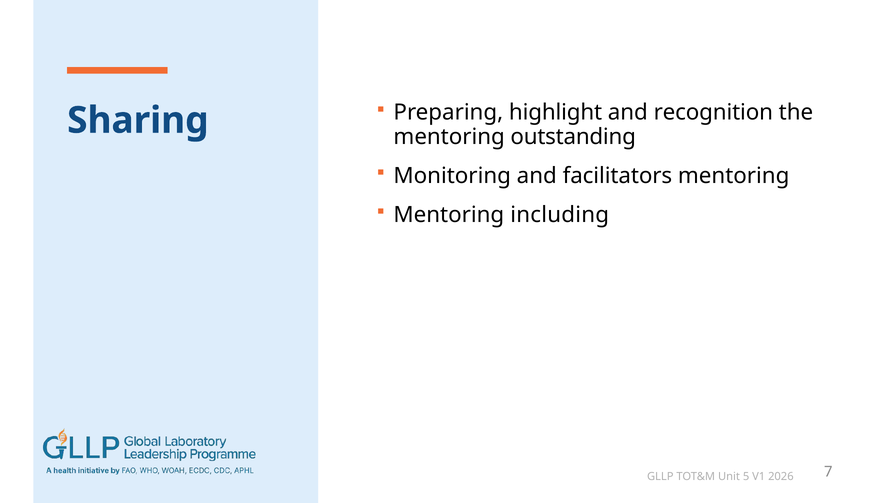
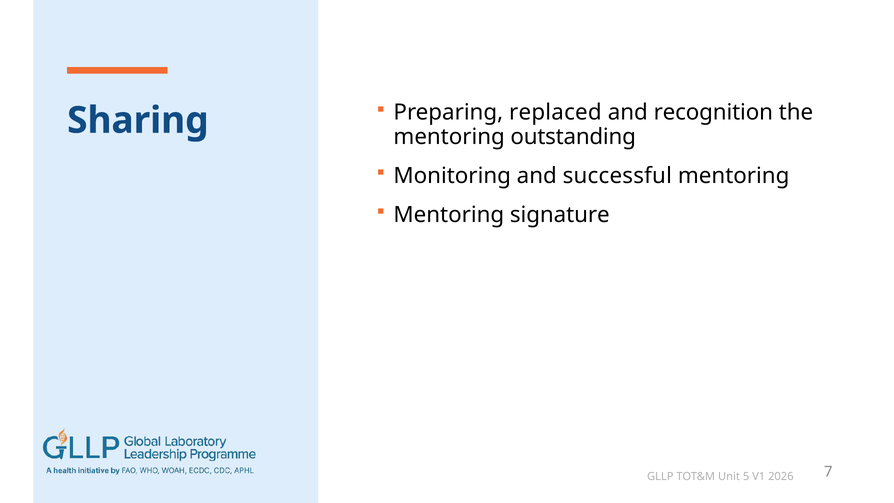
highlight: highlight -> replaced (555, 113)
facilitators: facilitators -> successful (617, 176)
including: including -> signature (560, 215)
